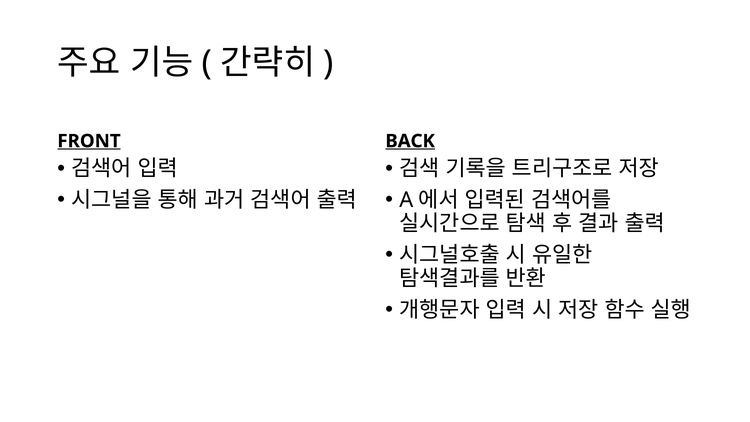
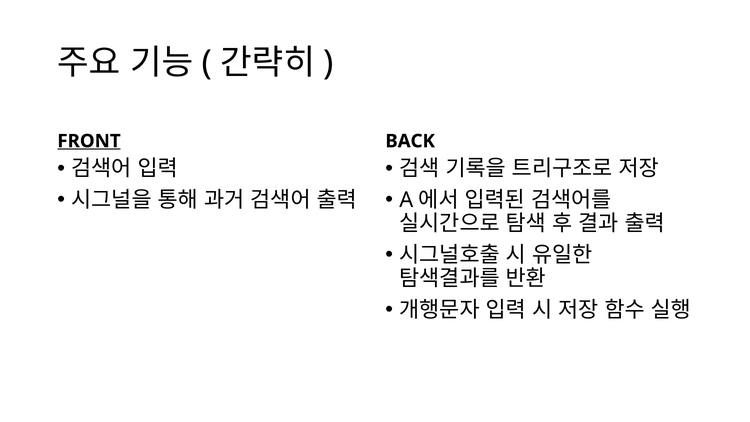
BACK underline: present -> none (410, 141)
